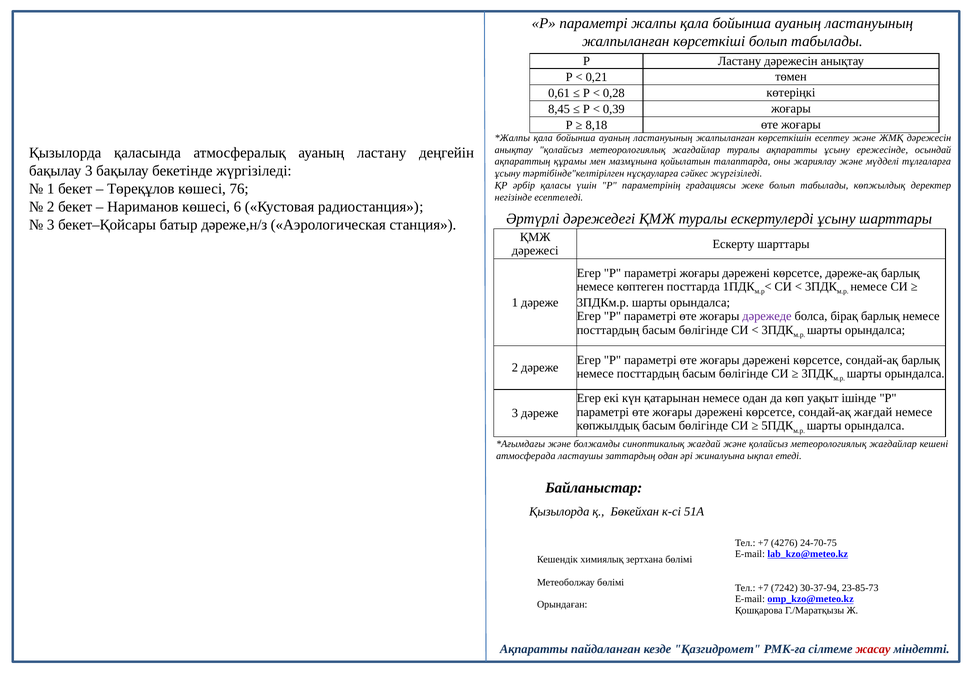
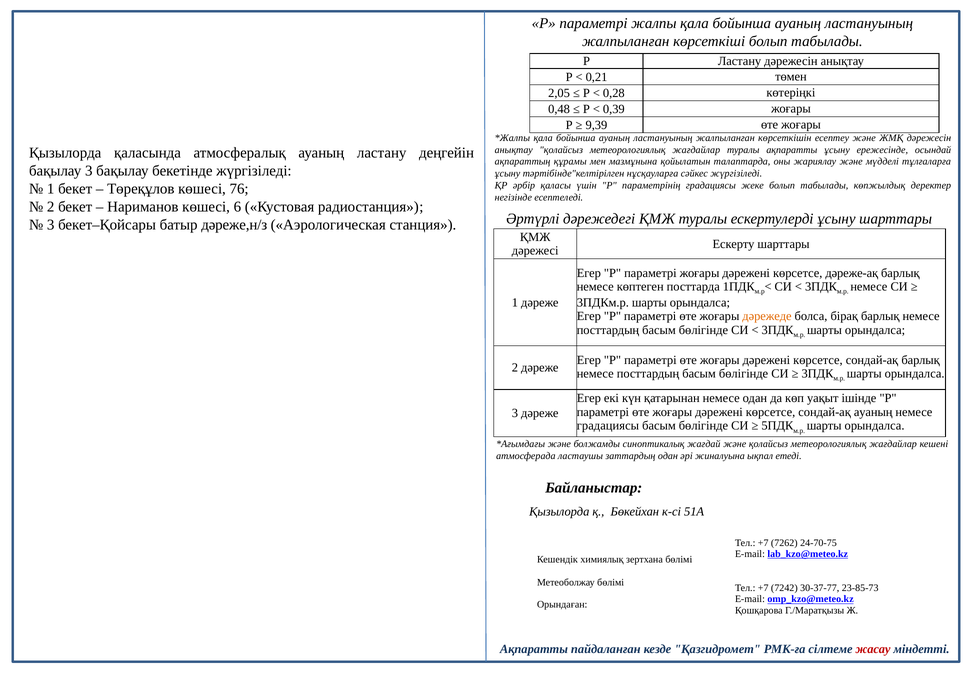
0,61: 0,61 -> 2,05 (559, 93)
8,45: 8,45 -> 0,48 (559, 109)
8,18: 8,18 -> 9,39 (596, 125)
дәрежеде colour: purple -> orange (767, 316)
сондай-ақ жағдай: жағдай -> ауаның (873, 412)
көпжылдық: көпжылдық -> градациясы (608, 426)
4276: 4276 -> 7262 (784, 543)
30-37-94: 30-37-94 -> 30-37-77 (820, 588)
